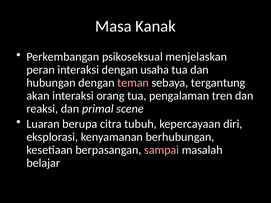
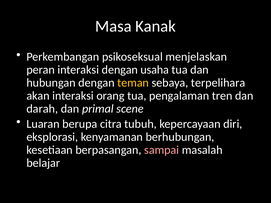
teman colour: pink -> yellow (133, 83)
tergantung: tergantung -> terpelihara (218, 83)
reaksi: reaksi -> darah (42, 109)
